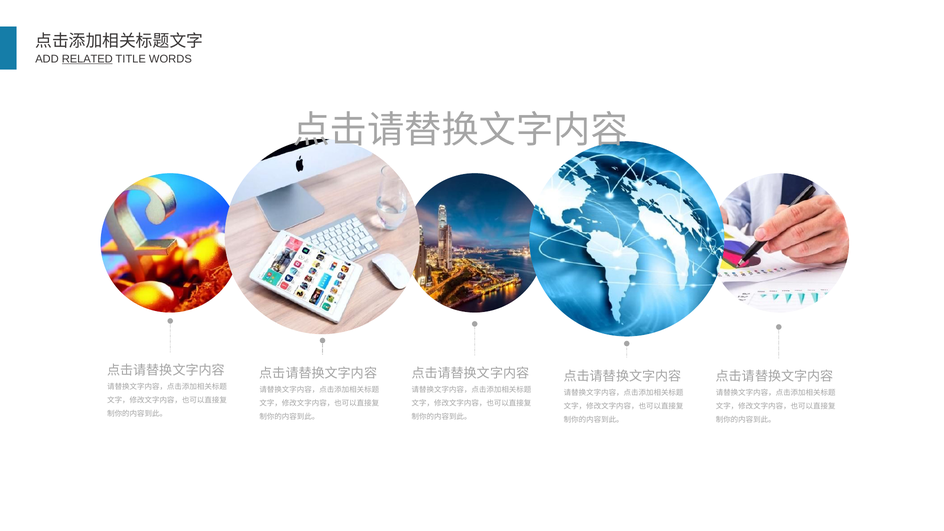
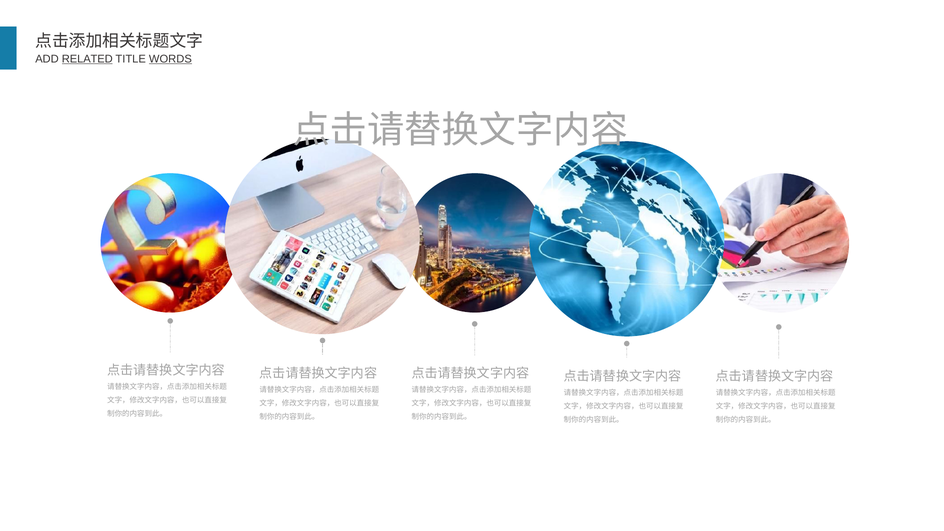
WORDS underline: none -> present (170, 59)
